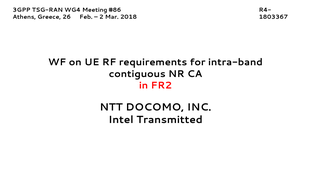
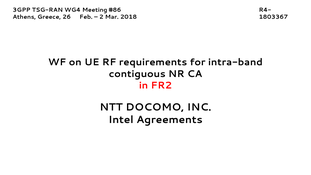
Transmitted: Transmitted -> Agreements (169, 120)
